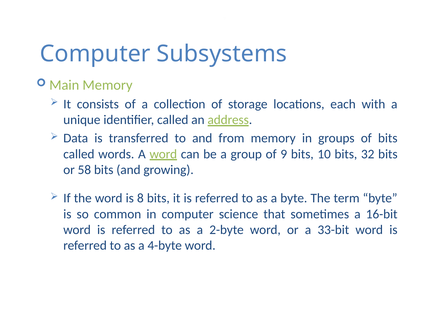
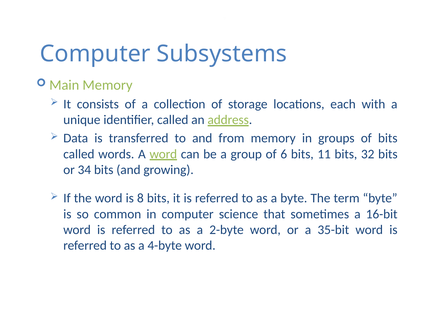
of 9: 9 -> 6 (284, 154)
10: 10 -> 11 (324, 154)
58: 58 -> 34 (84, 170)
33-bit: 33-bit -> 35-bit (333, 230)
